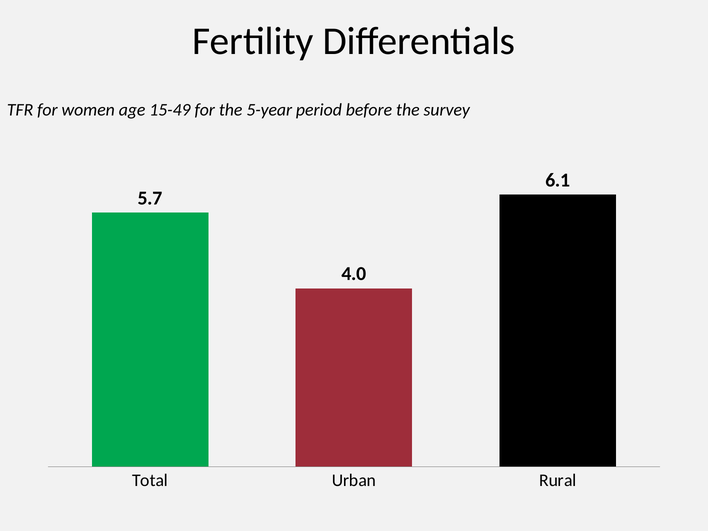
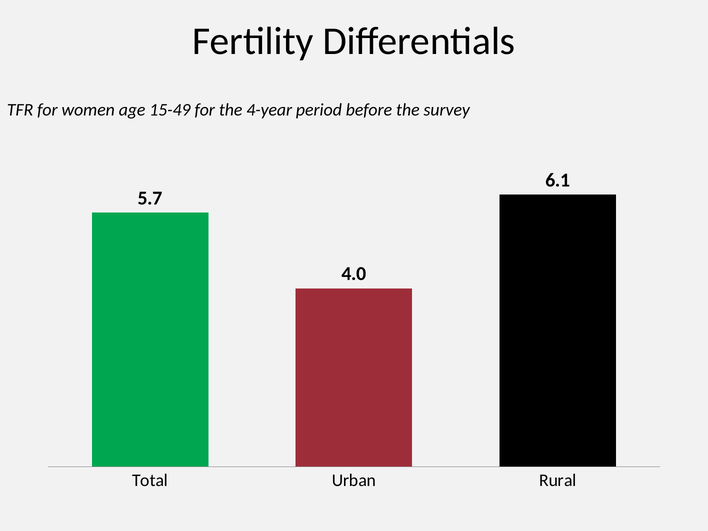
5-year: 5-year -> 4-year (269, 110)
